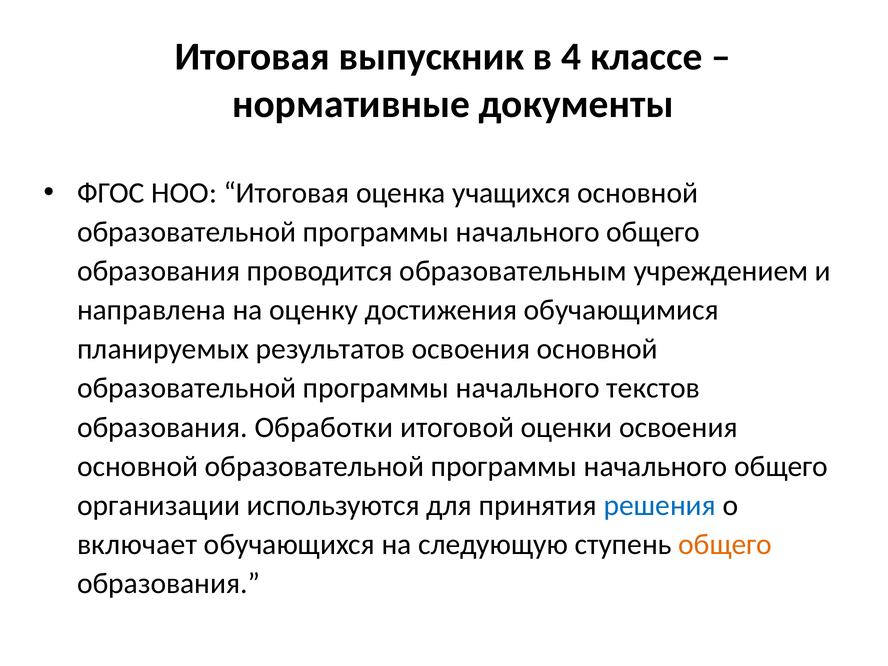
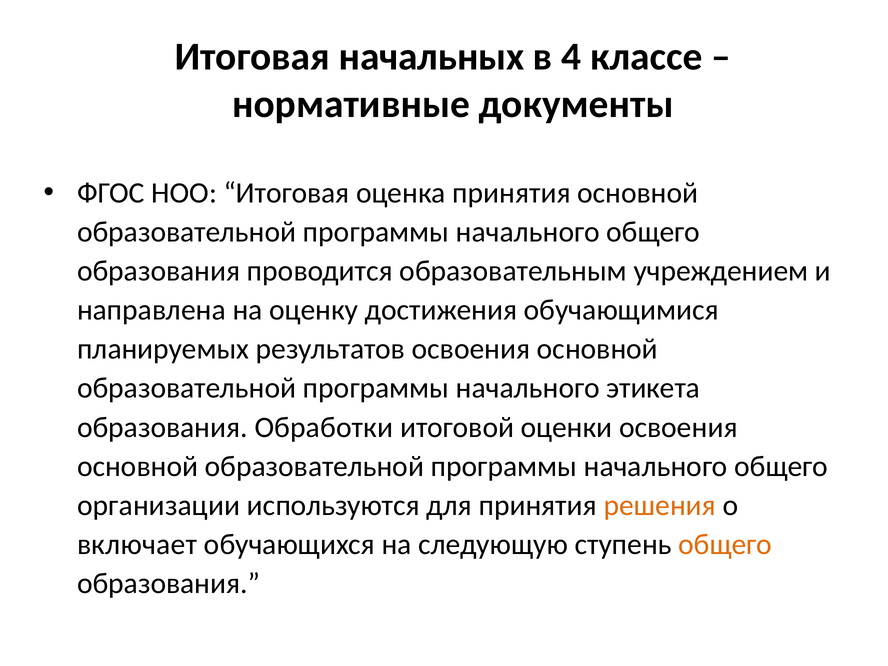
выпускник: выпускник -> начальных (432, 57)
оценка учащихся: учащихся -> принятия (511, 193)
текстов: текстов -> этикета (653, 388)
решения colour: blue -> orange (660, 505)
